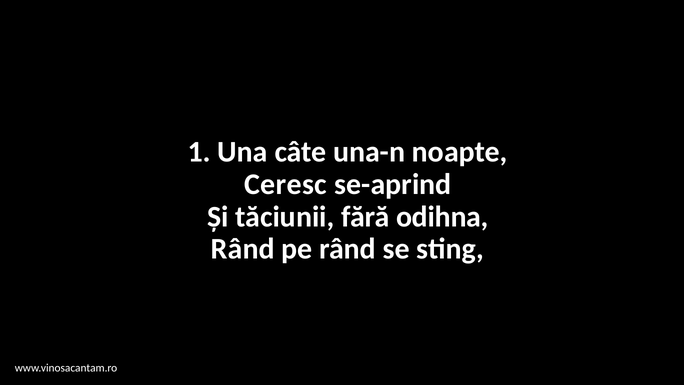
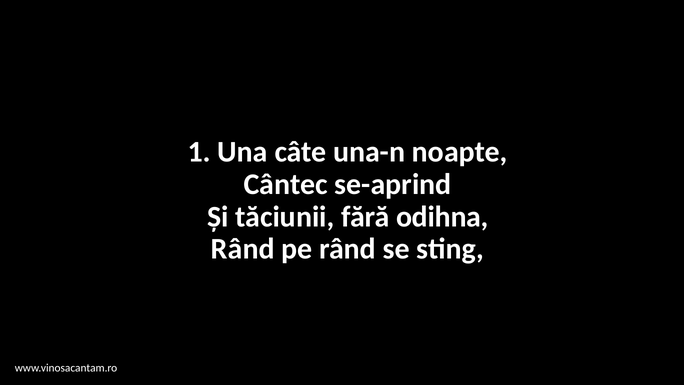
Ceresc: Ceresc -> Cântec (286, 184)
